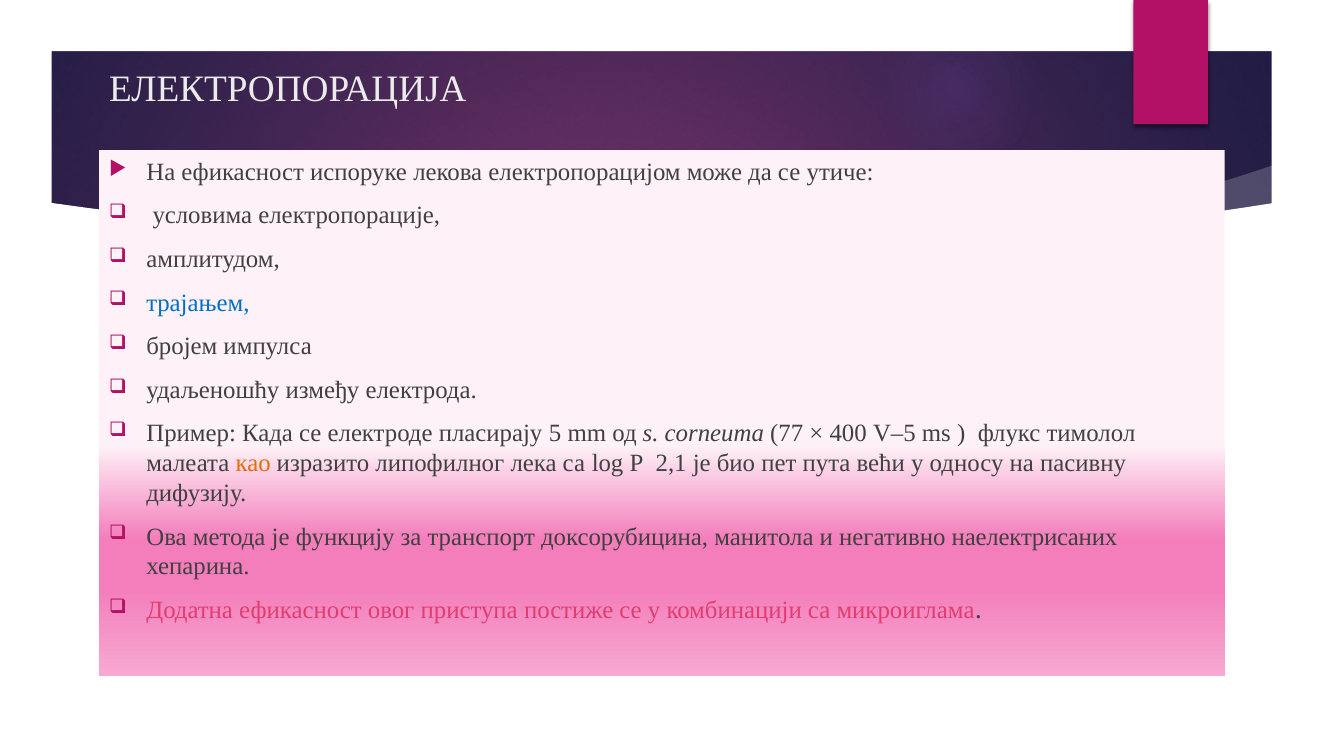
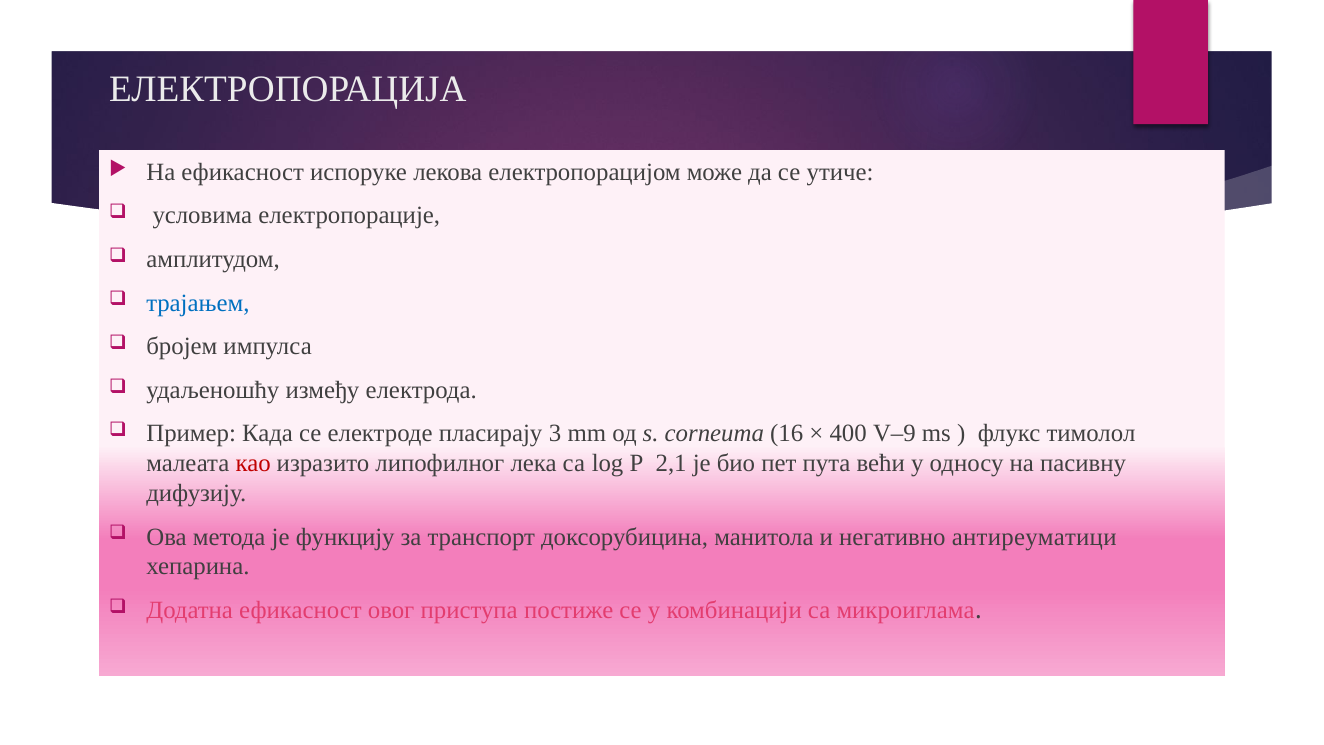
5: 5 -> 3 (555, 434)
77: 77 -> 16 (787, 434)
V–5: V–5 -> V–9 (894, 434)
као colour: orange -> red (253, 463)
наелектрисаних: наелектрисаних -> антиреуматици (1034, 537)
